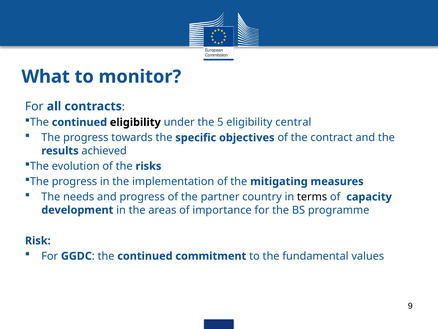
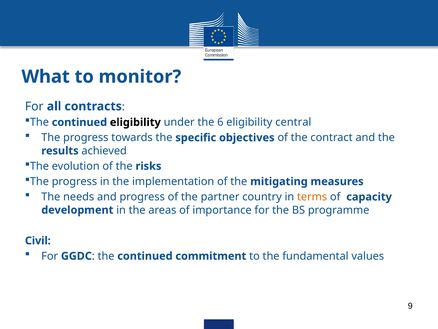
5: 5 -> 6 (220, 122)
terms colour: black -> orange (312, 197)
Risk: Risk -> Civil (38, 240)
